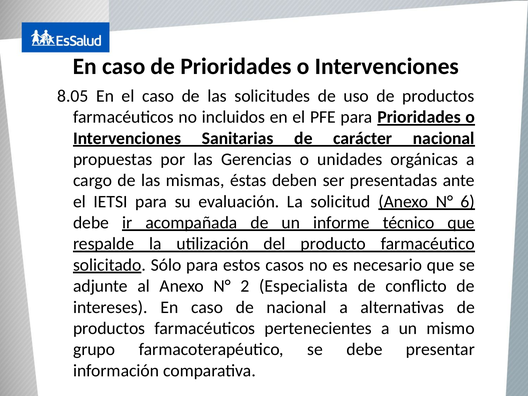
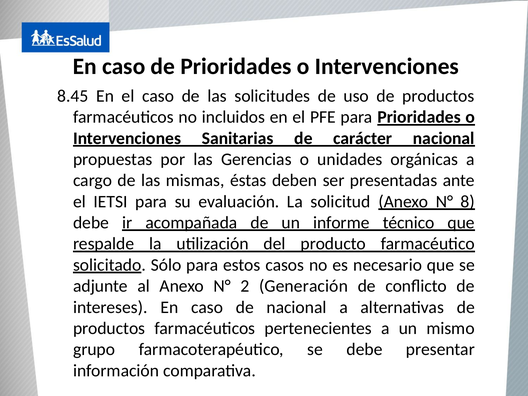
8.05: 8.05 -> 8.45 (73, 96)
6: 6 -> 8 (468, 202)
Especialista: Especialista -> Generación (304, 286)
